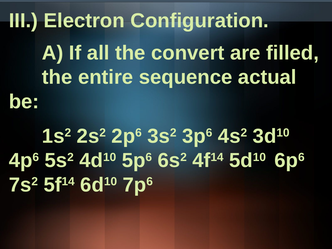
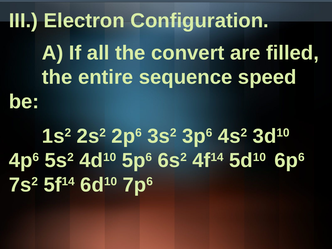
actual: actual -> speed (267, 77)
